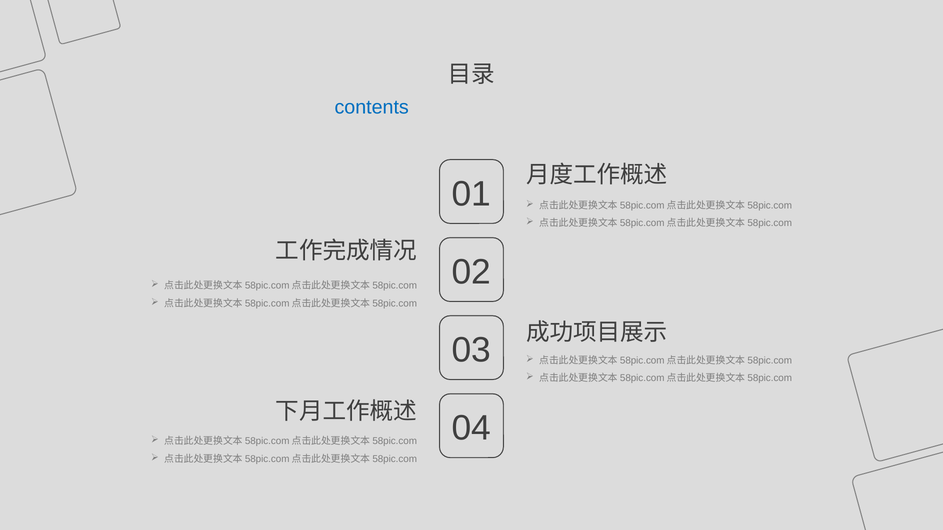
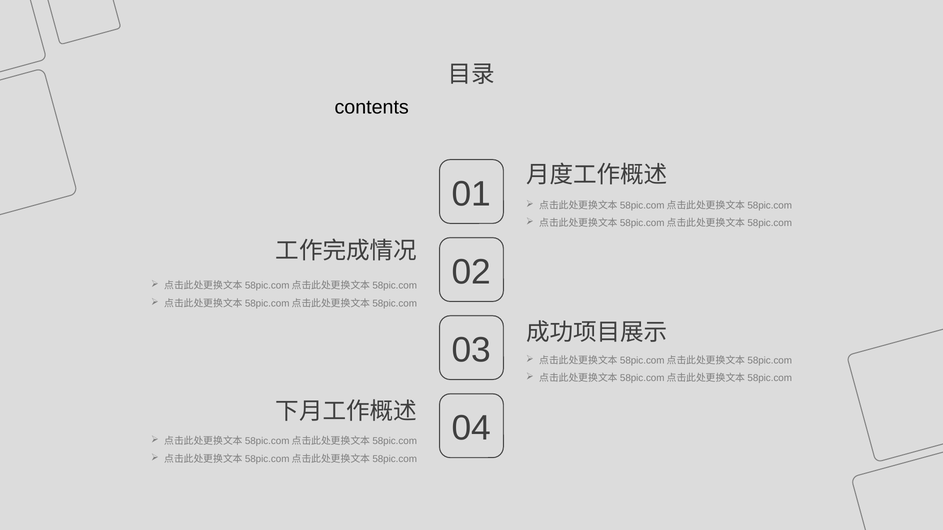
contents colour: blue -> black (372, 108)
